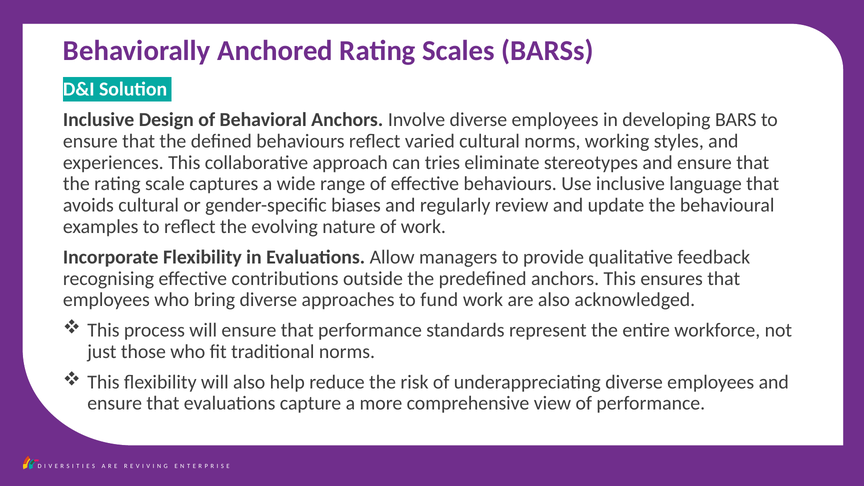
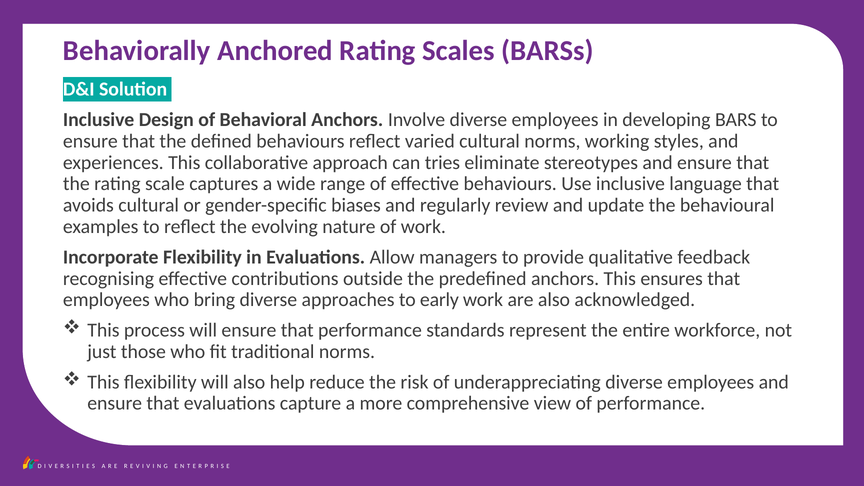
fund: fund -> early (439, 300)
